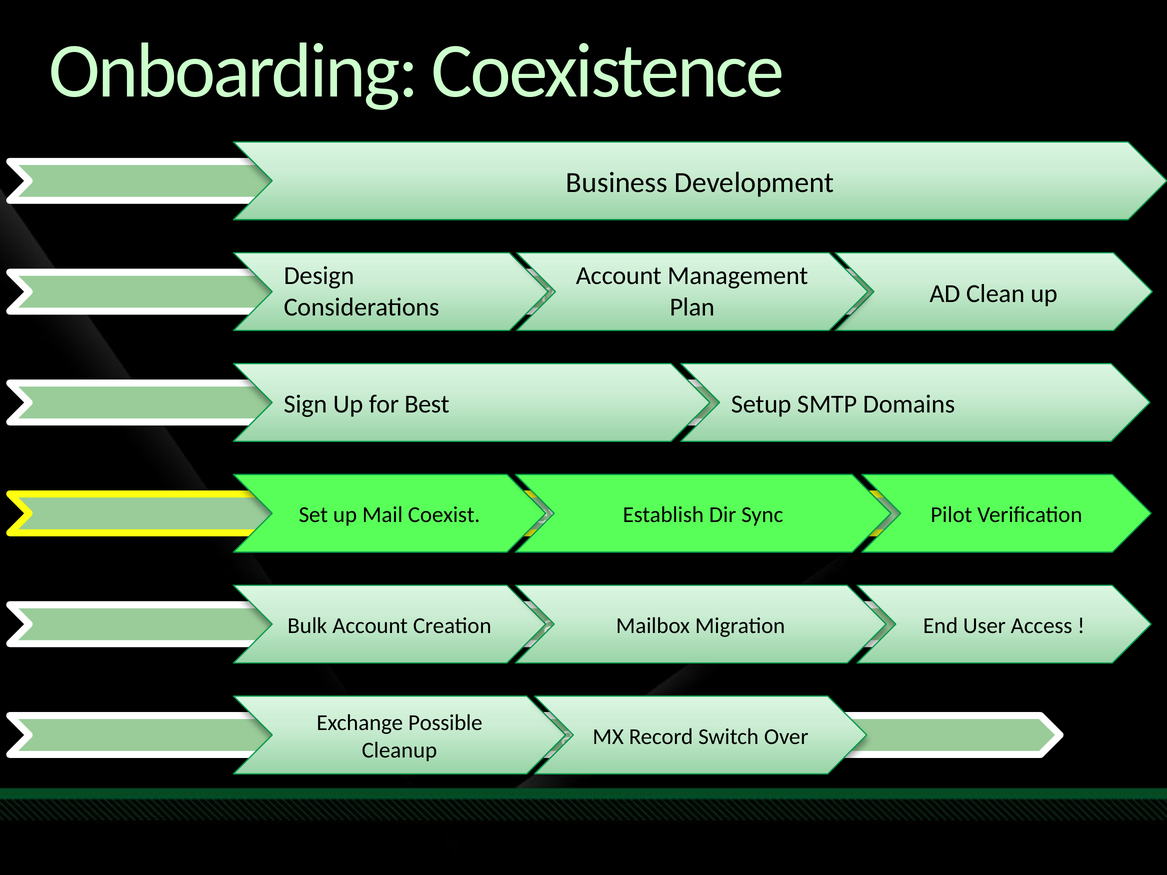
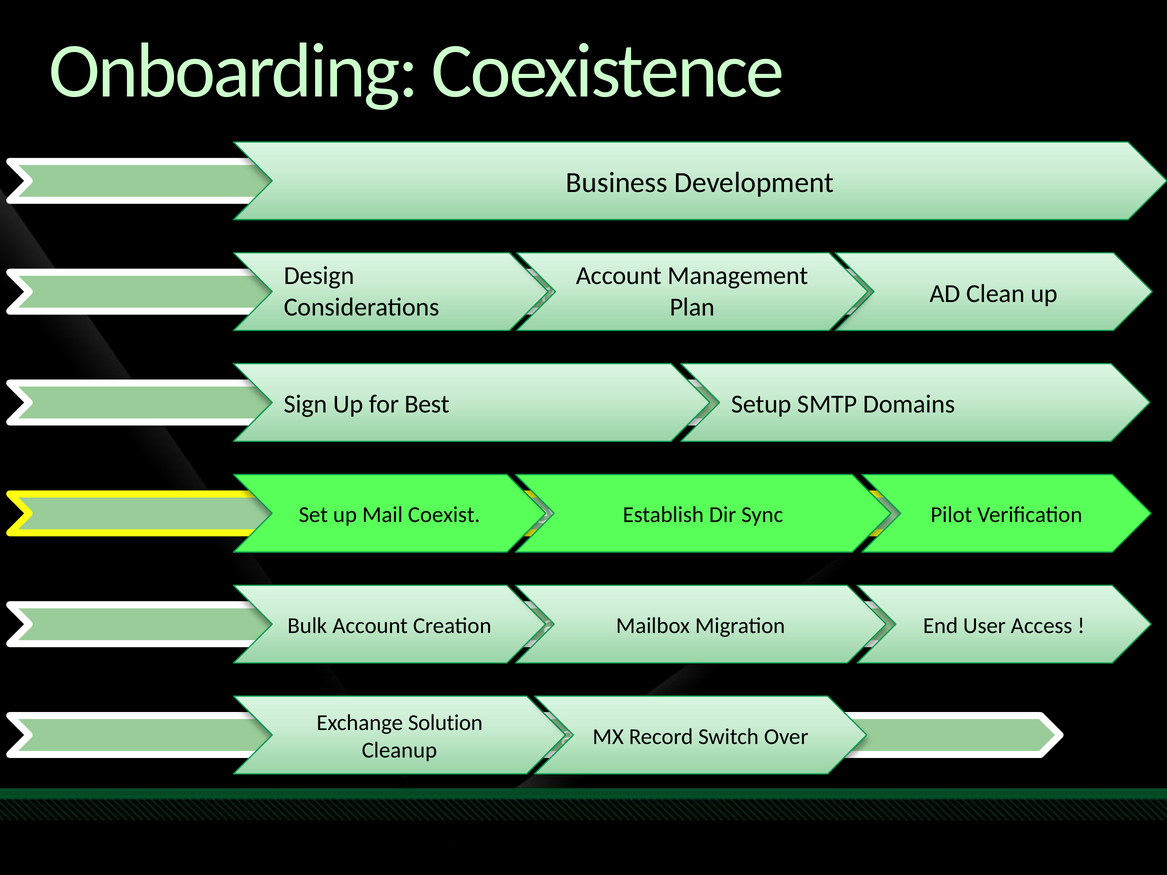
Possible: Possible -> Solution (445, 723)
